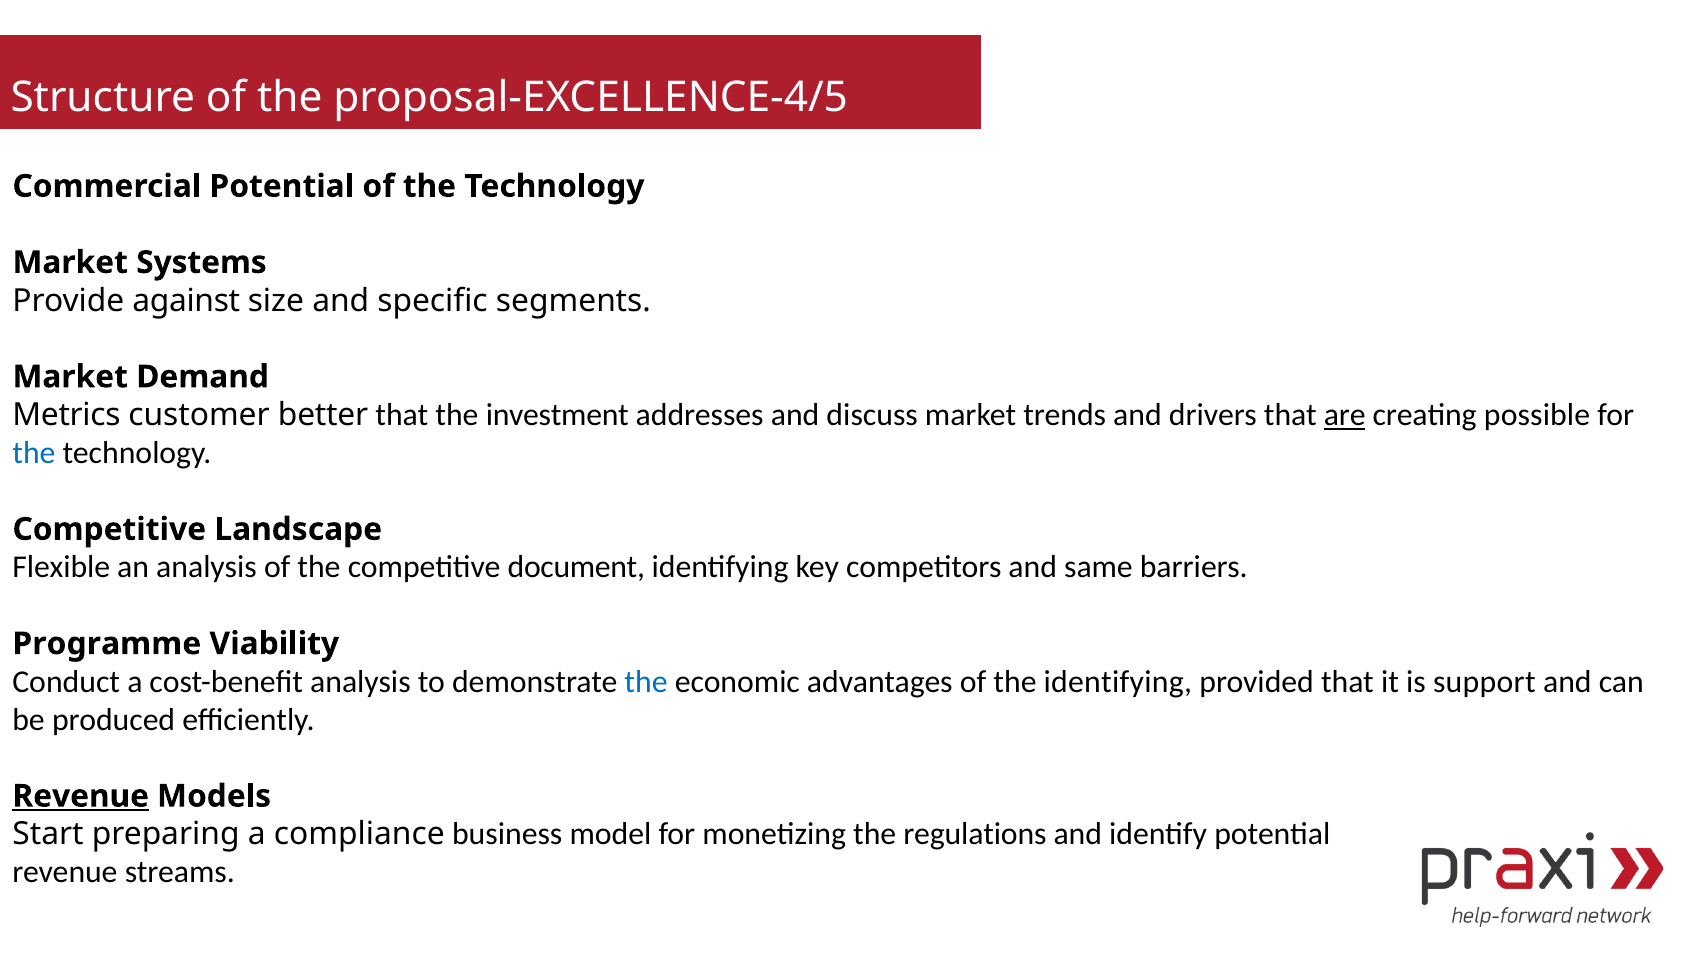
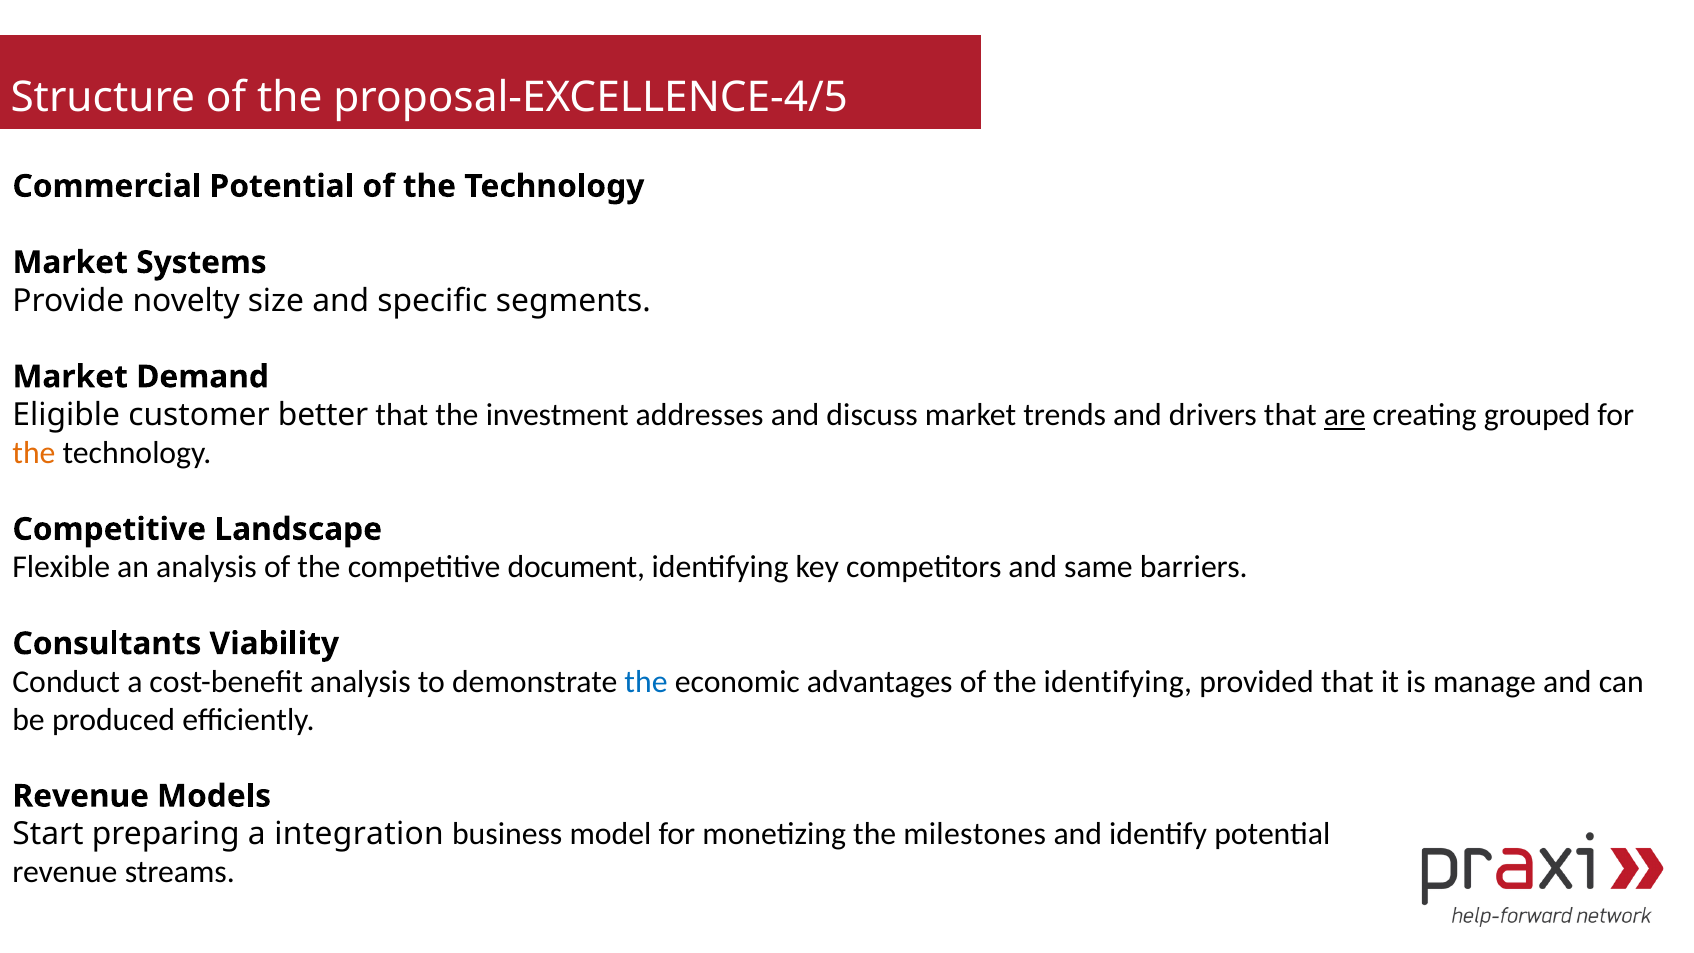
against: against -> novelty (186, 301)
Metrics: Metrics -> Eligible (66, 415)
possible: possible -> grouped (1537, 415)
the colour: blue -> orange (34, 453)
Programme: Programme -> Consultants (107, 644)
support: support -> manage (1484, 682)
Revenue underline: present -> none (81, 796)
compliance: compliance -> integration (359, 834)
regulations: regulations -> milestones (975, 834)
